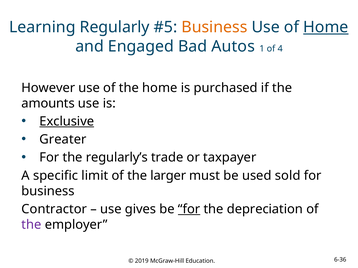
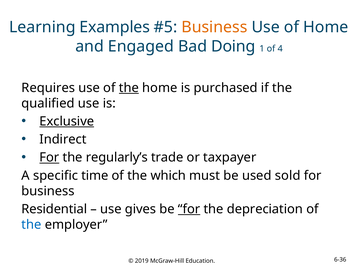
Regularly: Regularly -> Examples (115, 27)
Home underline: present -> none (326, 27)
Autos: Autos -> Doing (233, 46)
However: However -> Requires (48, 88)
the underline: none -> present (129, 88)
amounts: amounts -> qualified (48, 104)
Greater: Greater -> Indirect (63, 140)
For underline: none -> present (49, 158)
limit: limit -> time (95, 176)
larger: larger -> which (168, 176)
Contractor: Contractor -> Residential (54, 209)
the colour: purple -> blue (31, 225)
